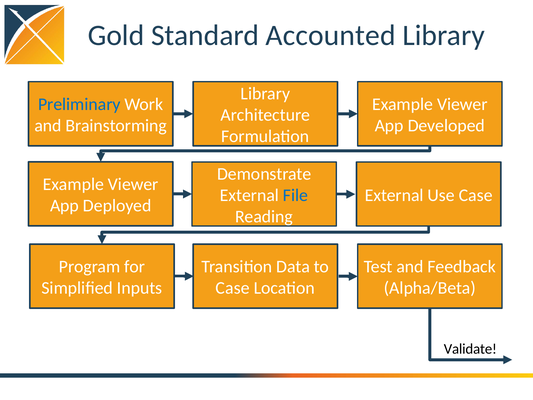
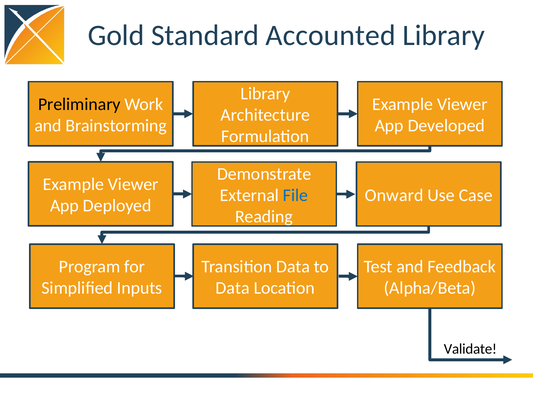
Preliminary colour: blue -> black (79, 104)
External: External -> Onward (394, 195)
Case: Case -> Data (233, 288)
